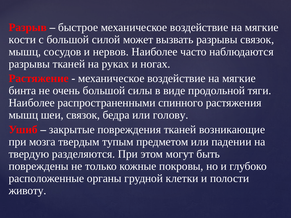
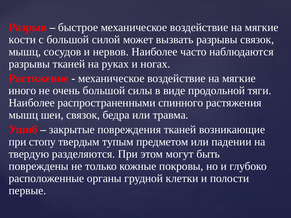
бинта: бинта -> иного (22, 91)
голову: голову -> травма (171, 115)
мозга: мозга -> стопу (42, 142)
животу: животу -> первые (27, 191)
